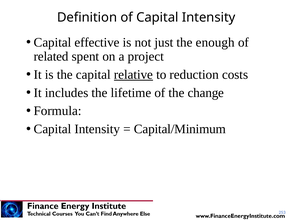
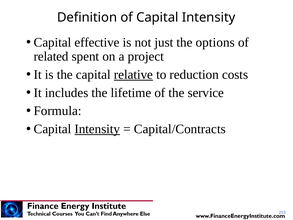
enough: enough -> options (215, 42)
change: change -> service (206, 93)
Intensity underline: none -> present (97, 129)
Capital/Minimum: Capital/Minimum -> Capital/Contracts (180, 129)
